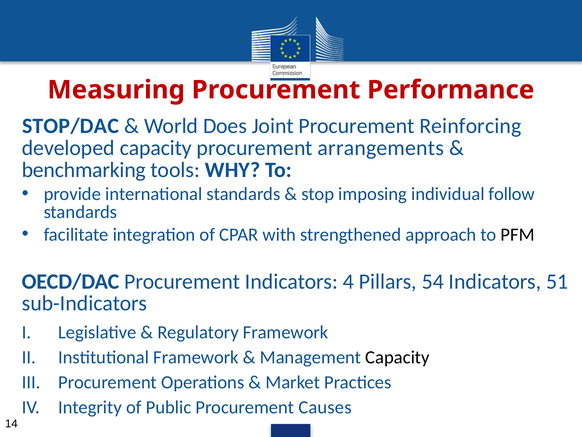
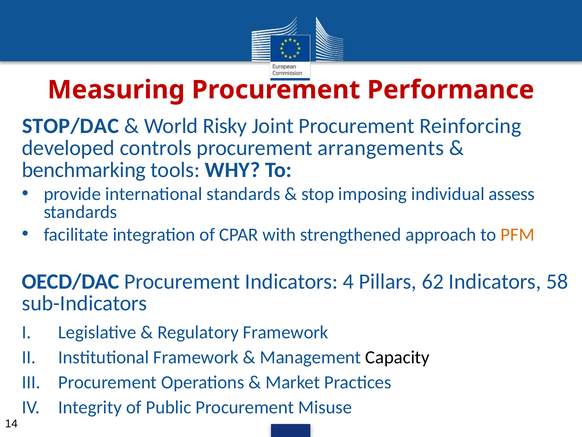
Does: Does -> Risky (225, 126)
developed capacity: capacity -> controls (156, 148)
follow: follow -> assess (512, 194)
PFM colour: black -> orange (518, 234)
54: 54 -> 62 (433, 281)
51: 51 -> 58 (557, 281)
Causes: Causes -> Misuse (325, 407)
